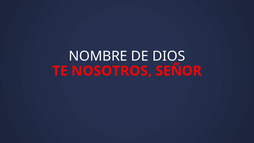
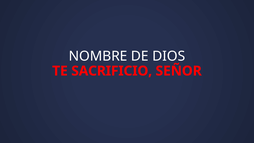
NOSOTROS: NOSOTROS -> SACRIFICIO (112, 71)
